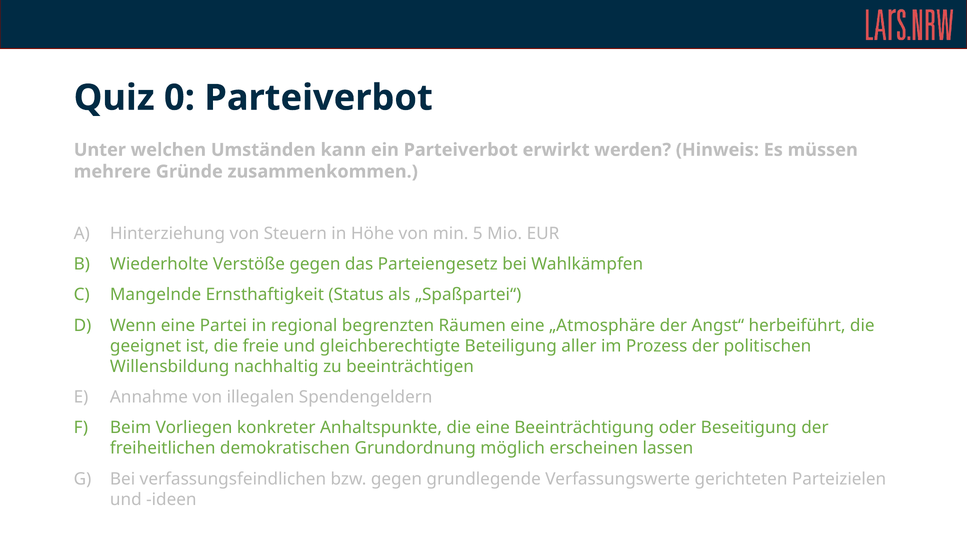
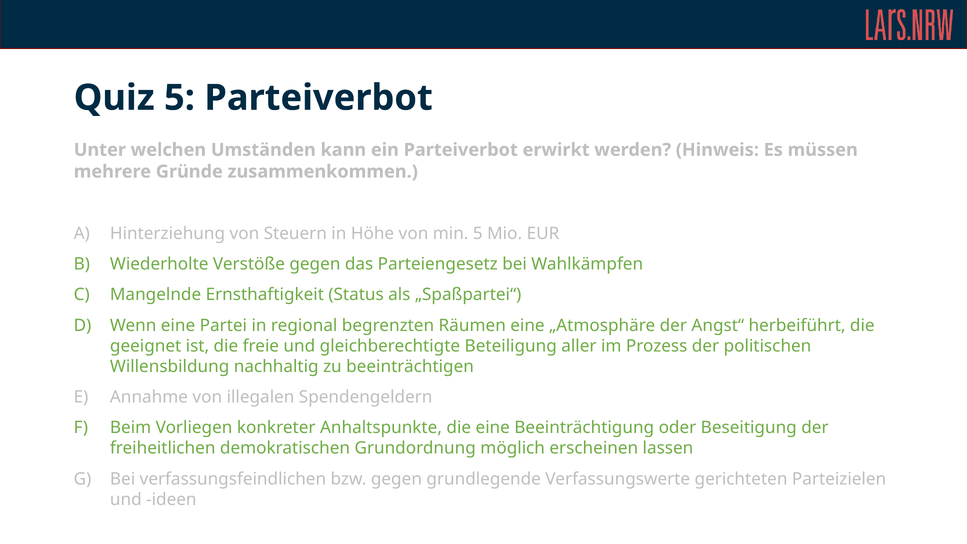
Quiz 0: 0 -> 5 (179, 98)
